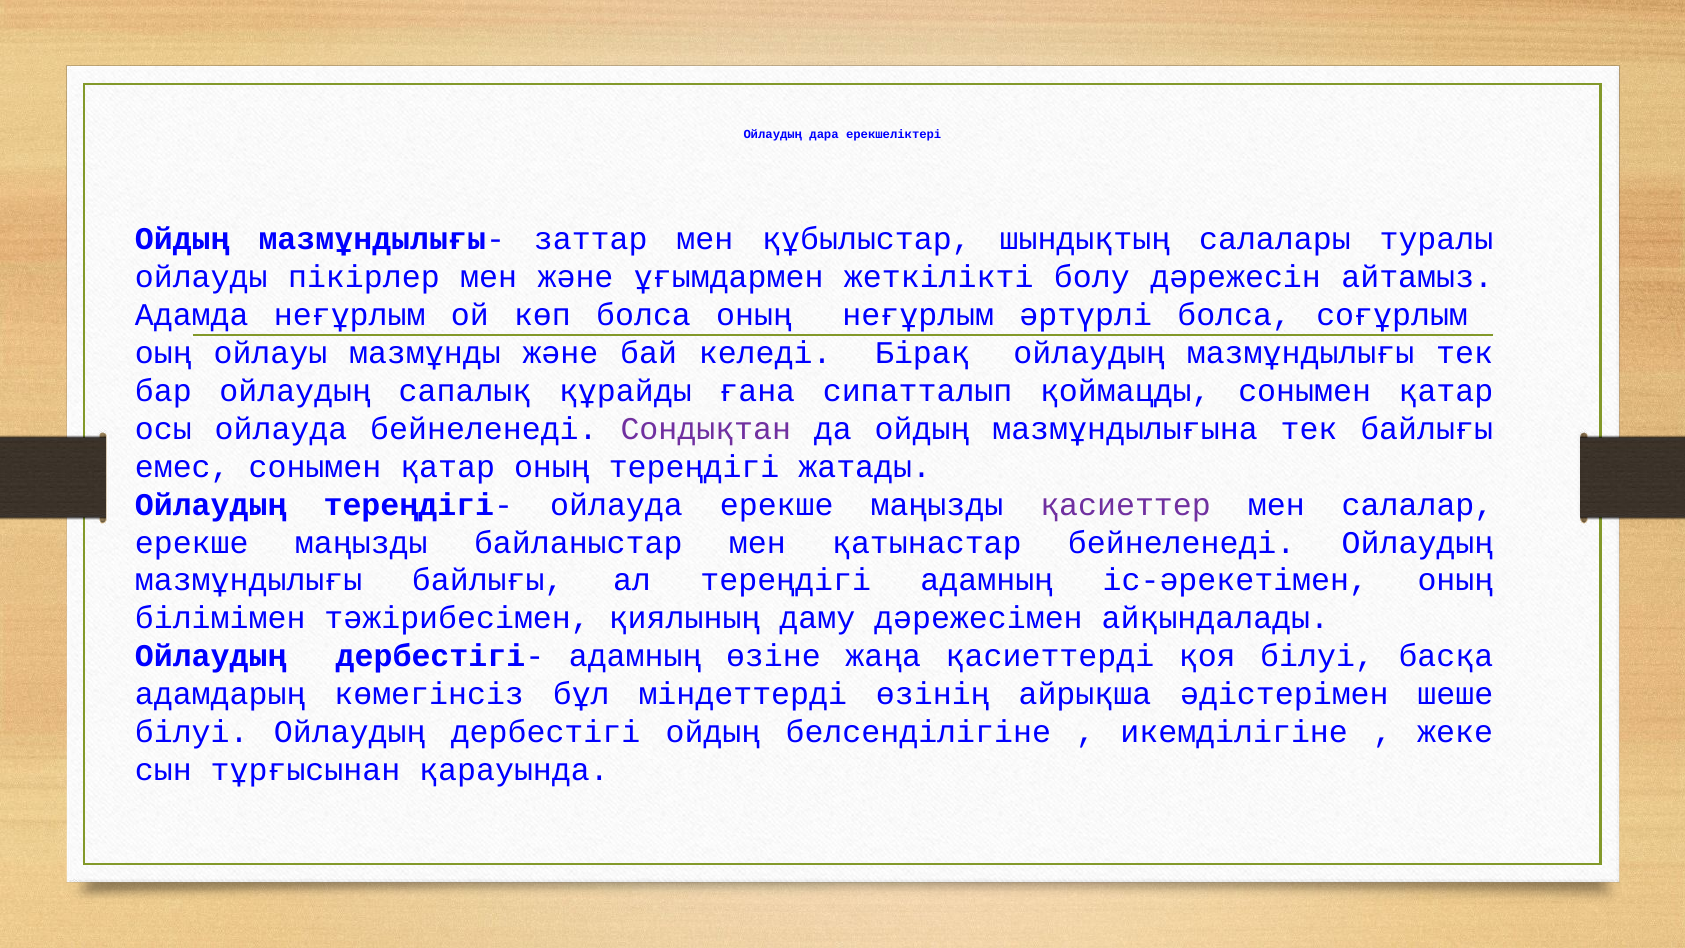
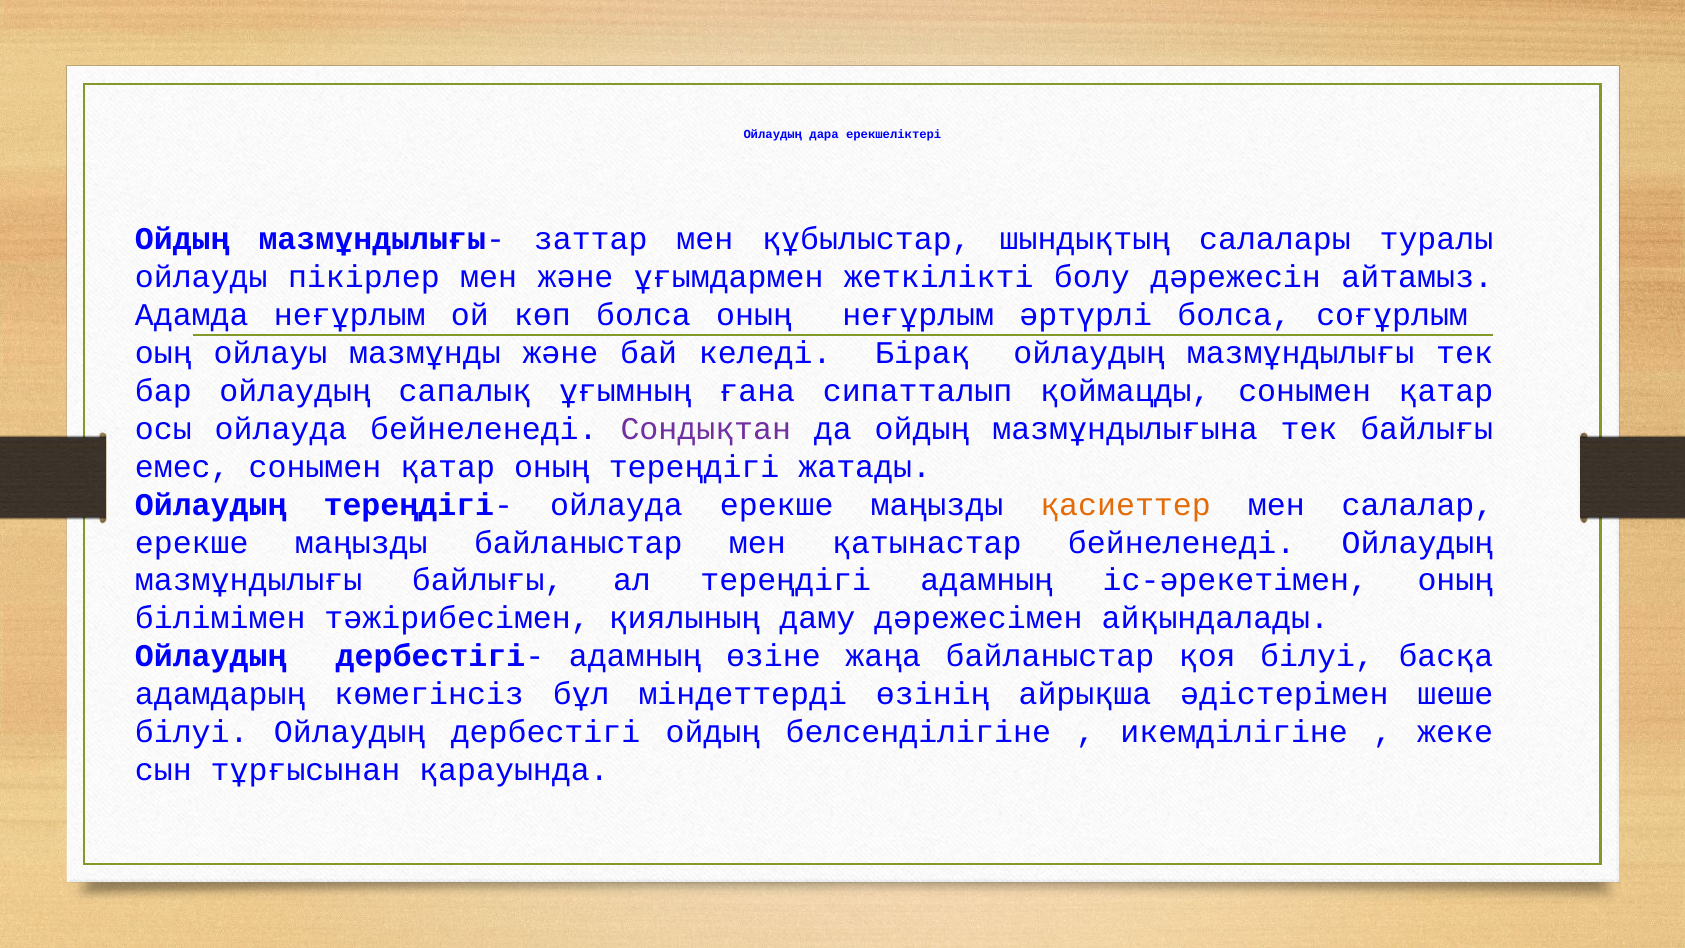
құрайды: құрайды -> ұғымның (625, 391)
қасиеттер colour: purple -> orange (1126, 505)
жаңа қасиеттерді: қасиеттерді -> байланыстар (1050, 656)
